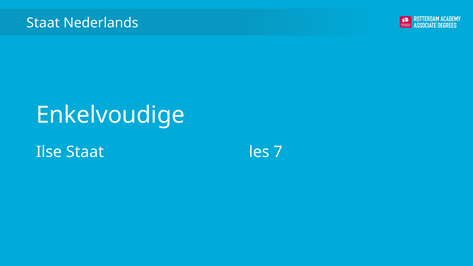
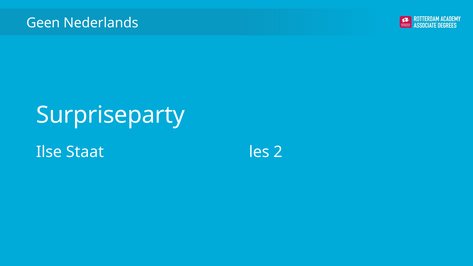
Staat: Staat -> Geen (43, 23)
Enkelvoudige: Enkelvoudige -> Surpriseparty (111, 115)
7: 7 -> 2 (278, 152)
